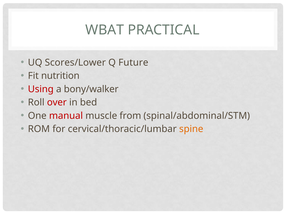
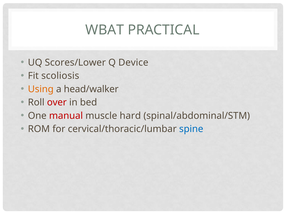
Future: Future -> Device (133, 63)
nutrition: nutrition -> scoliosis (60, 76)
Using colour: red -> orange (41, 89)
bony/walker: bony/walker -> head/walker (91, 89)
from: from -> hard (130, 116)
spine colour: orange -> blue (191, 129)
